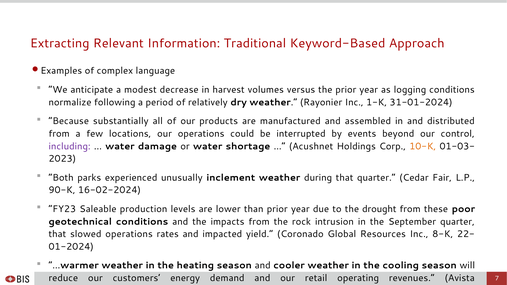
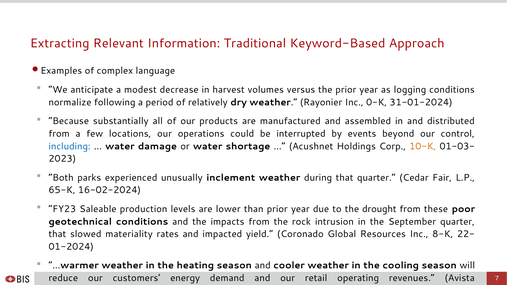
1-K: 1-K -> 0-K (377, 102)
including colour: purple -> blue (70, 146)
90-K: 90-K -> 65-K (62, 190)
slowed operations: operations -> materiality (129, 234)
